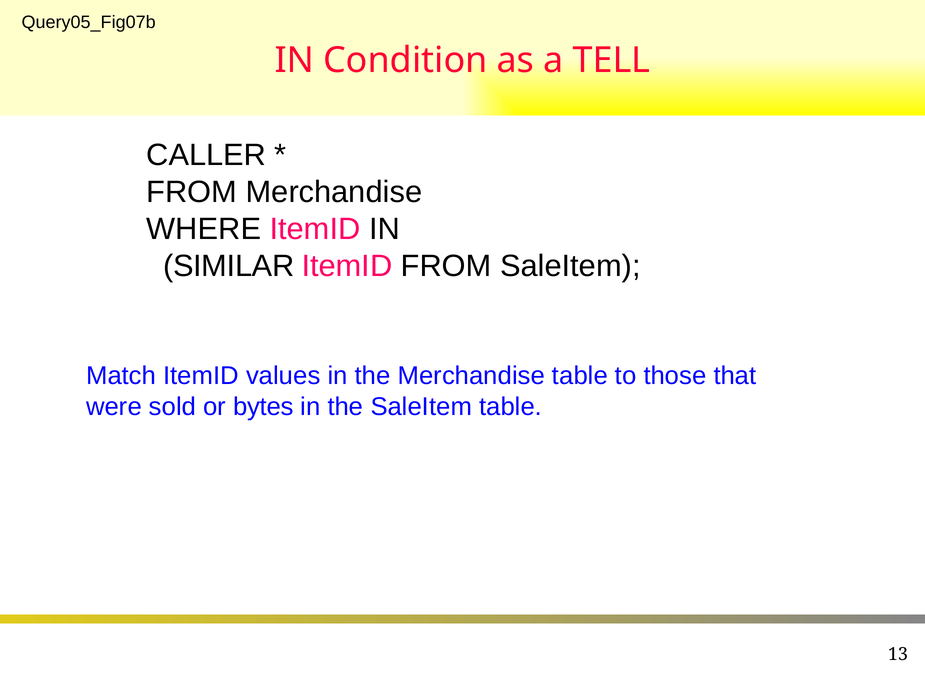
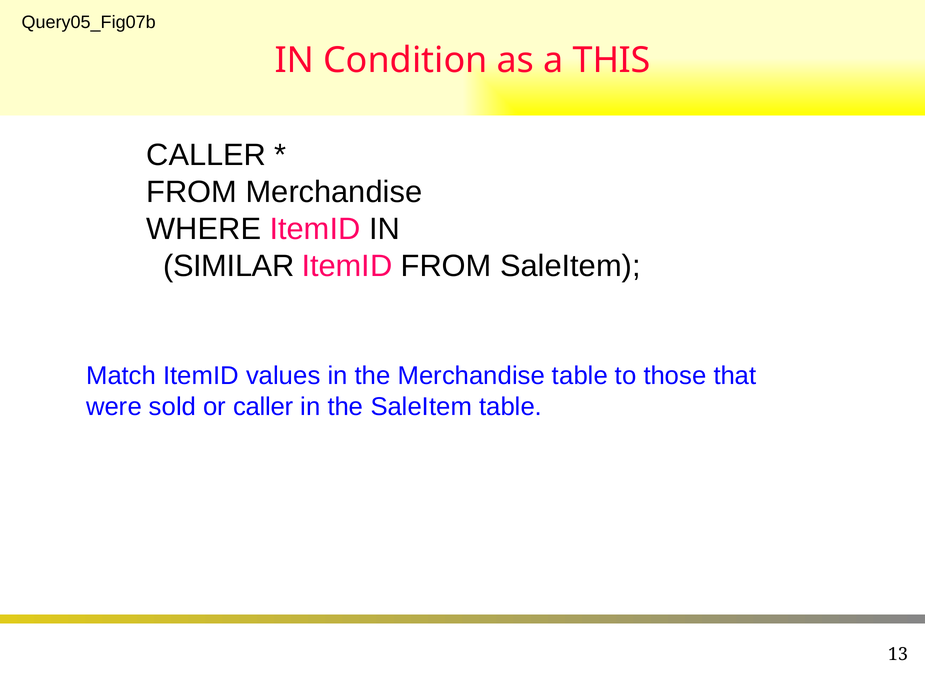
TELL: TELL -> THIS (612, 60)
or bytes: bytes -> caller (263, 407)
